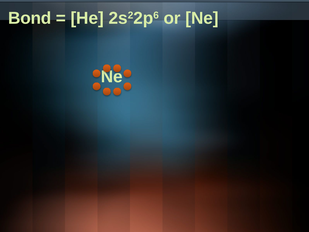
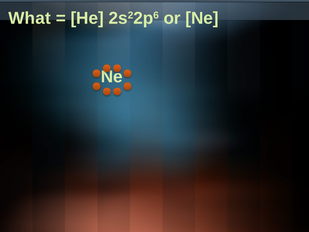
Bond: Bond -> What (30, 18)
